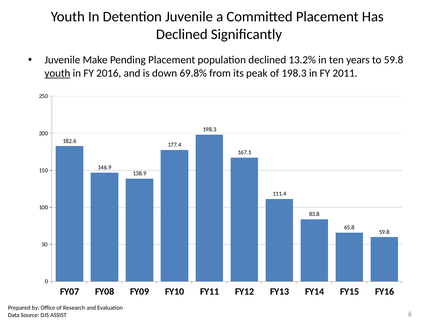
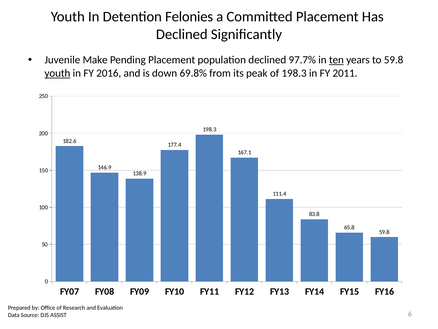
Detention Juvenile: Juvenile -> Felonies (189, 17)
13.2%: 13.2% -> 97.7% (302, 60)
ten underline: none -> present (336, 60)
